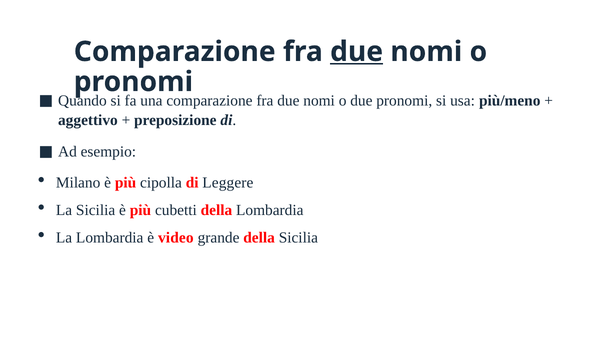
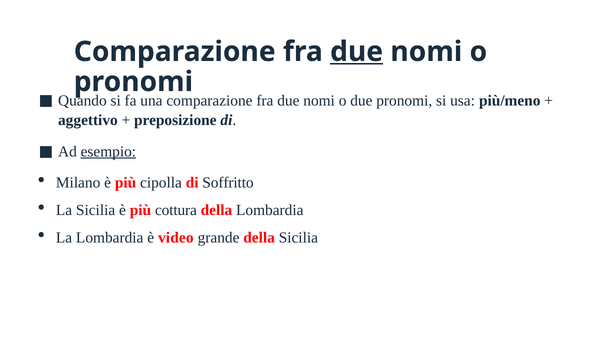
esempio underline: none -> present (108, 151)
Leggere: Leggere -> Soffritto (228, 183)
cubetti: cubetti -> cottura (176, 210)
